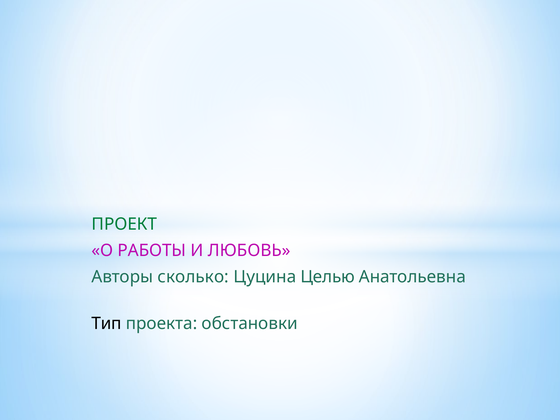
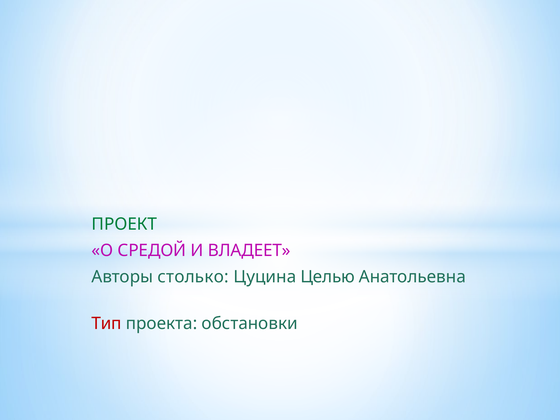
РАБОТЫ: РАБОТЫ -> СРЕДОЙ (152, 250)
ЛЮБОВЬ: ЛЮБОВЬ -> ВЛАДЕЕТ (249, 250)
сколько: сколько -> столько (193, 277)
Тип colour: black -> red (107, 324)
